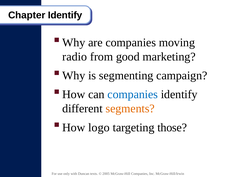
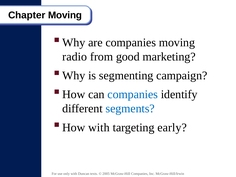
Chapter Identify: Identify -> Moving (65, 15)
segments colour: orange -> blue (130, 109)
How logo: logo -> with (99, 127)
those: those -> early (172, 127)
